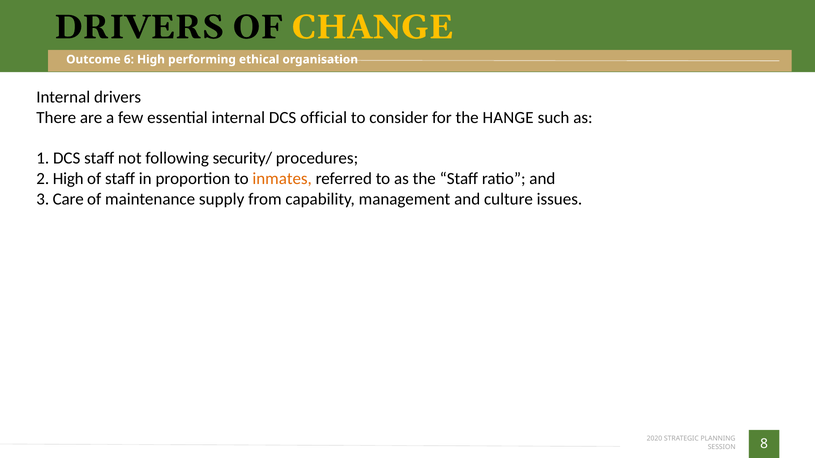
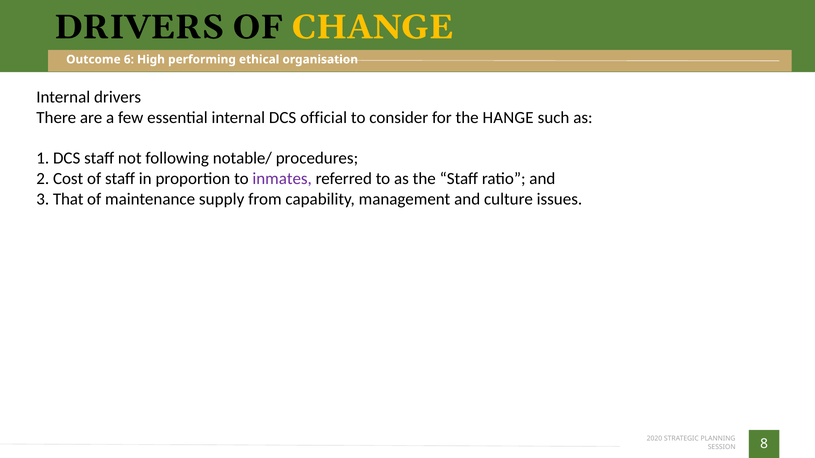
security/: security/ -> notable/ (242, 159)
2 High: High -> Cost (68, 179)
inmates colour: orange -> purple (282, 179)
Care: Care -> That (68, 199)
